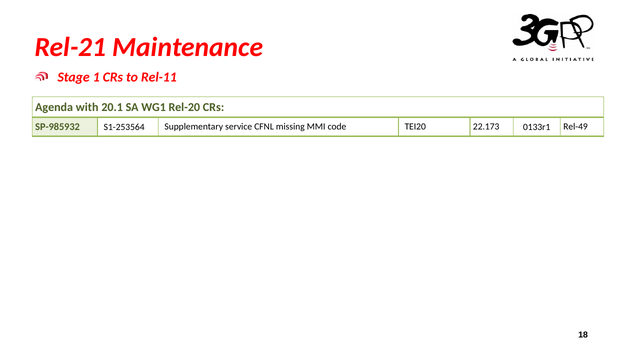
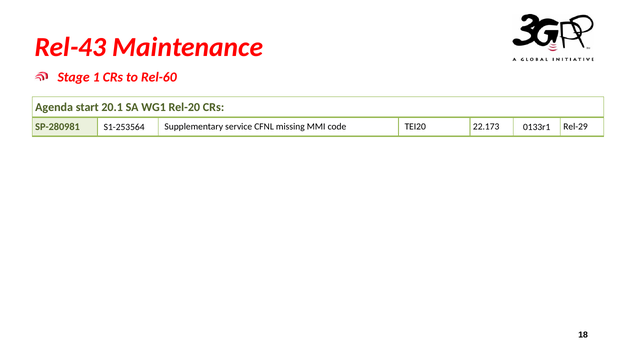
Rel-21: Rel-21 -> Rel-43 (70, 47)
Rel-11: Rel-11 -> Rel-60 (159, 77)
with: with -> start (87, 107)
SP-985932: SP-985932 -> SP-280981 (58, 127)
Rel-49: Rel-49 -> Rel-29 (576, 127)
